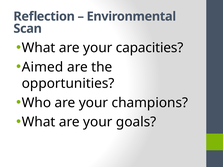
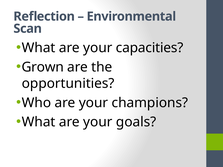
Aimed: Aimed -> Grown (43, 67)
